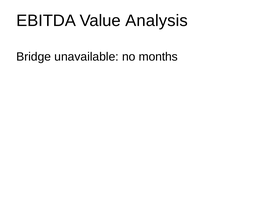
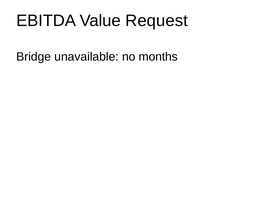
Analysis: Analysis -> Request (157, 21)
